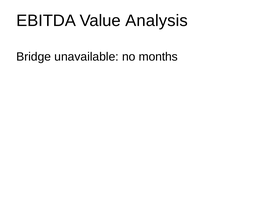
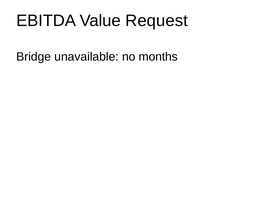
Analysis: Analysis -> Request (157, 21)
